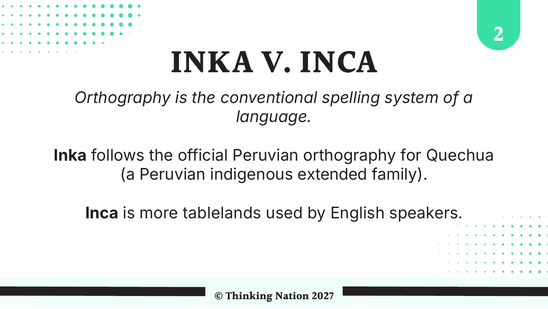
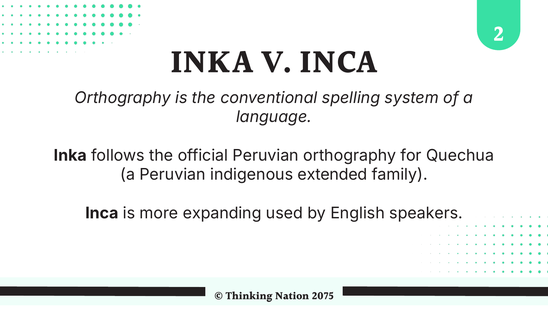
tablelands: tablelands -> expanding (222, 213)
2027: 2027 -> 2075 (323, 296)
